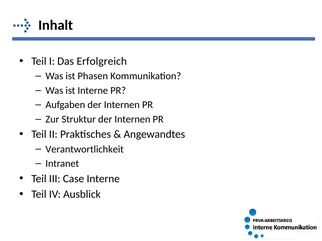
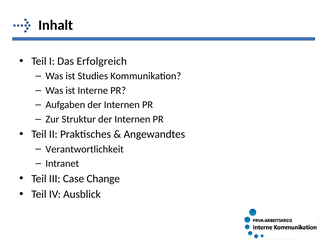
Phasen: Phasen -> Studies (93, 76)
Case Interne: Interne -> Change (103, 179)
